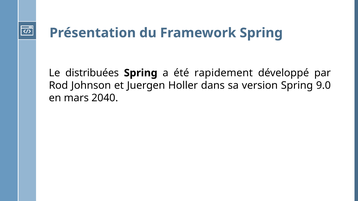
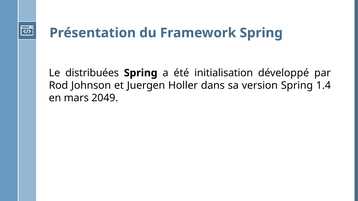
rapidement: rapidement -> initialisation (224, 73)
9.0: 9.0 -> 1.4 (323, 86)
2040: 2040 -> 2049 (105, 98)
